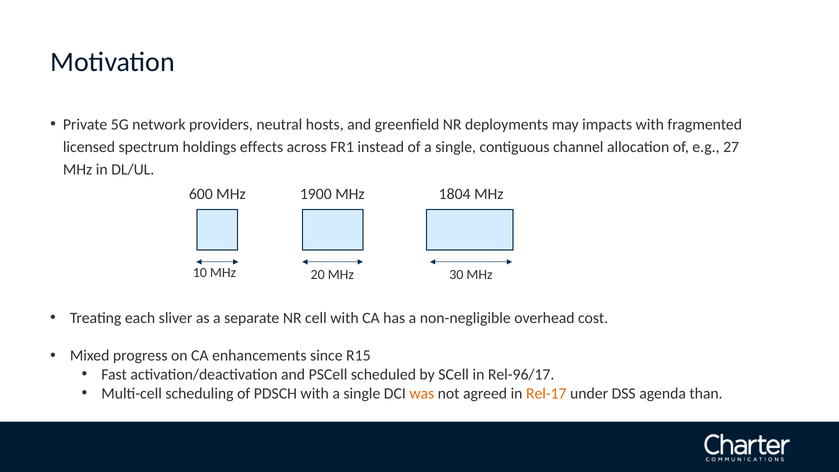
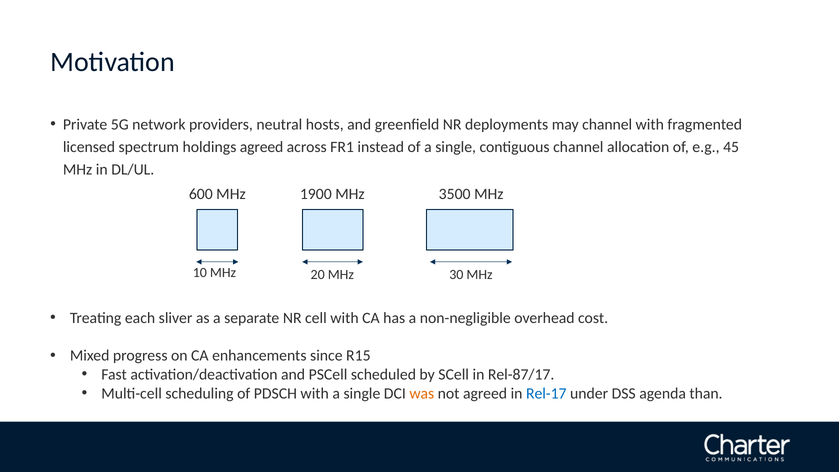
may impacts: impacts -> channel (607, 124)
holdings effects: effects -> agreed (262, 147)
27: 27 -> 45 (731, 147)
1804: 1804 -> 3500 (455, 194)
Rel-96/17: Rel-96/17 -> Rel-87/17 (521, 375)
Rel-17 colour: orange -> blue (546, 393)
